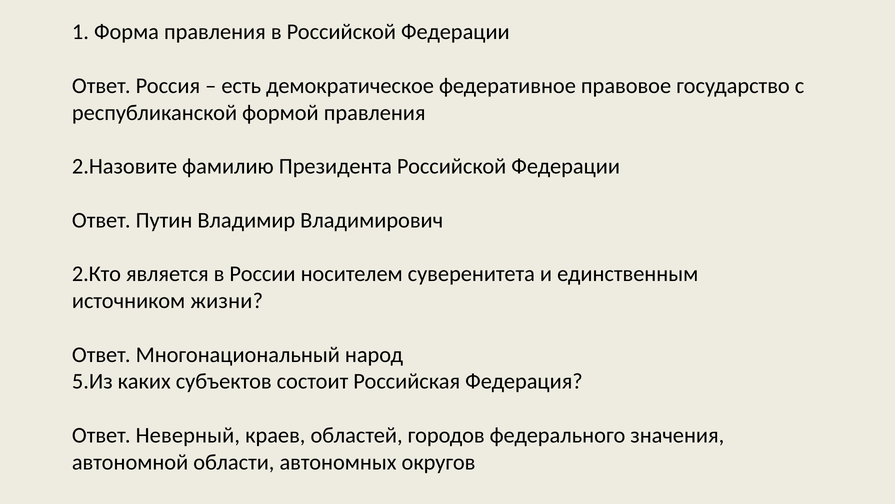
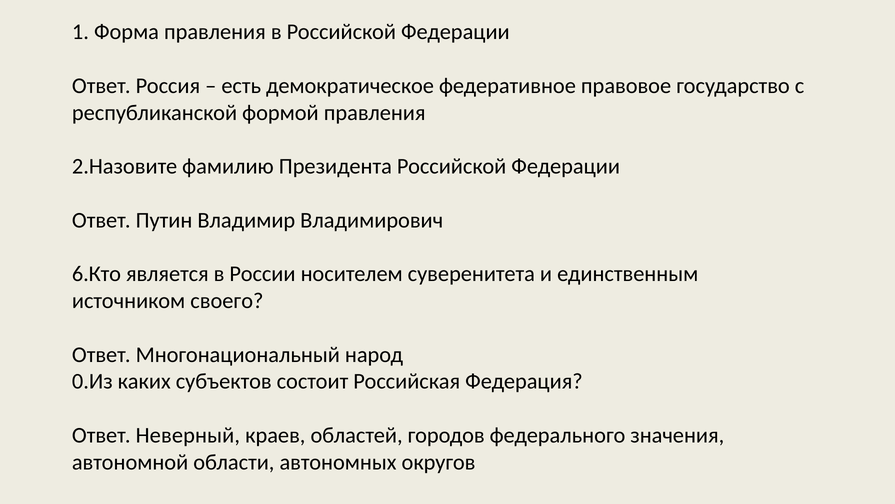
2.Кто: 2.Кто -> 6.Кто (97, 274)
жизни: жизни -> своего (227, 301)
5.Из: 5.Из -> 0.Из (92, 381)
